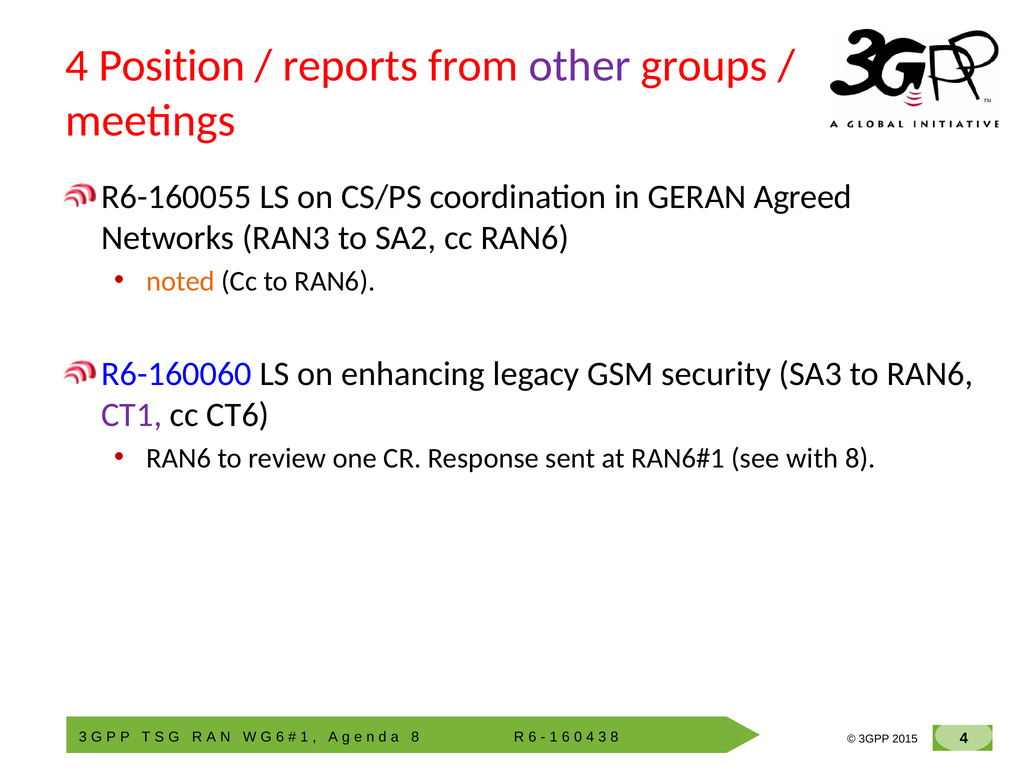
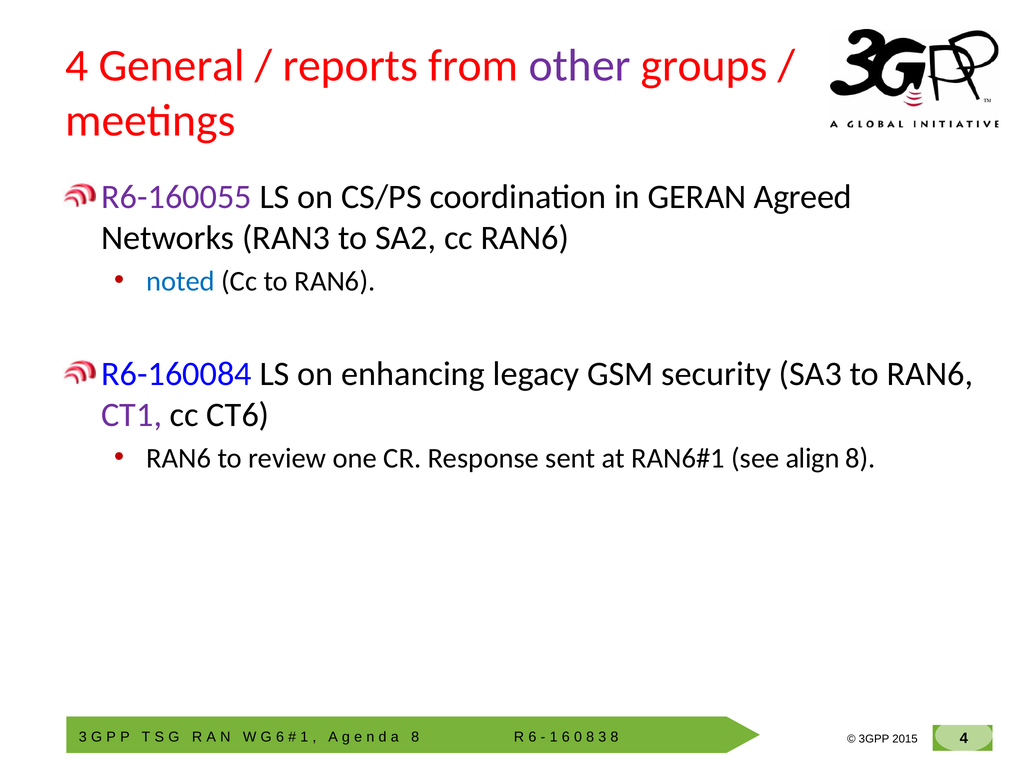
Position: Position -> General (172, 66)
R6-160055 colour: black -> purple (176, 197)
noted colour: orange -> blue (180, 281)
R6-160060: R6-160060 -> R6-160084 (176, 374)
with: with -> align (813, 458)
4: 4 -> 8 (590, 737)
